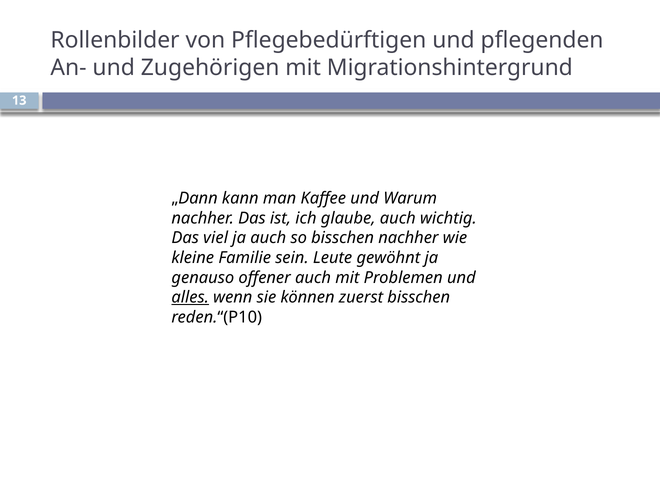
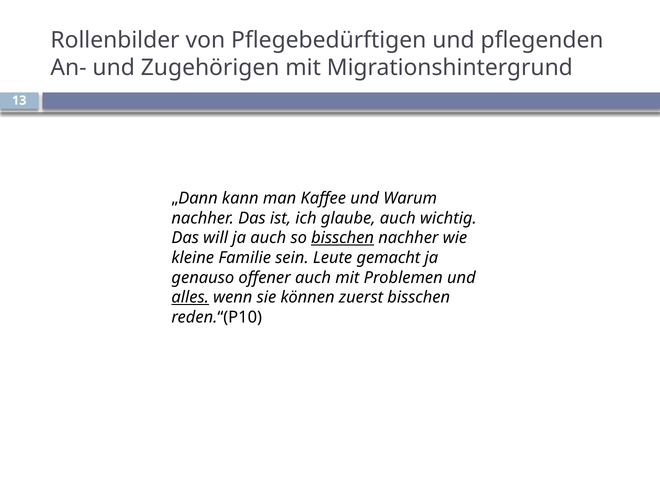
viel: viel -> will (216, 238)
bisschen underline: none -> present (343, 238)
gewöhnt: gewöhnt -> gemacht (388, 258)
